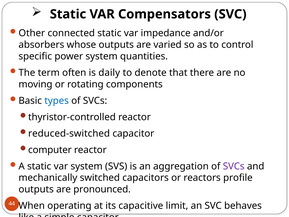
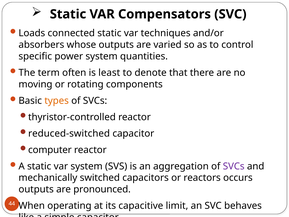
Other: Other -> Loads (32, 33)
impedance: impedance -> techniques (166, 33)
daily: daily -> least (109, 73)
types colour: blue -> orange (57, 101)
profile: profile -> occurs (238, 178)
